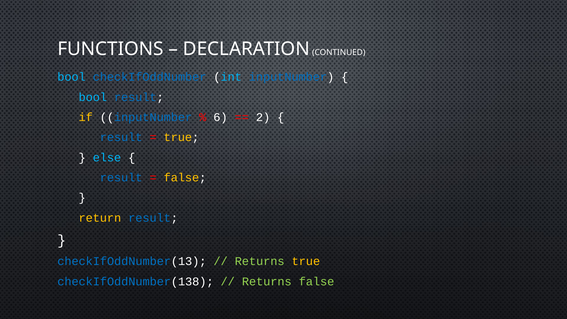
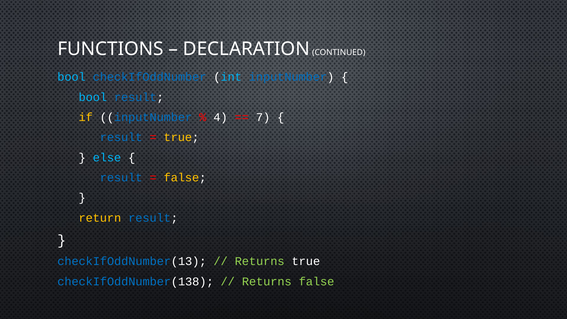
6: 6 -> 4 (220, 117)
2: 2 -> 7 (263, 117)
true colour: yellow -> white (306, 261)
